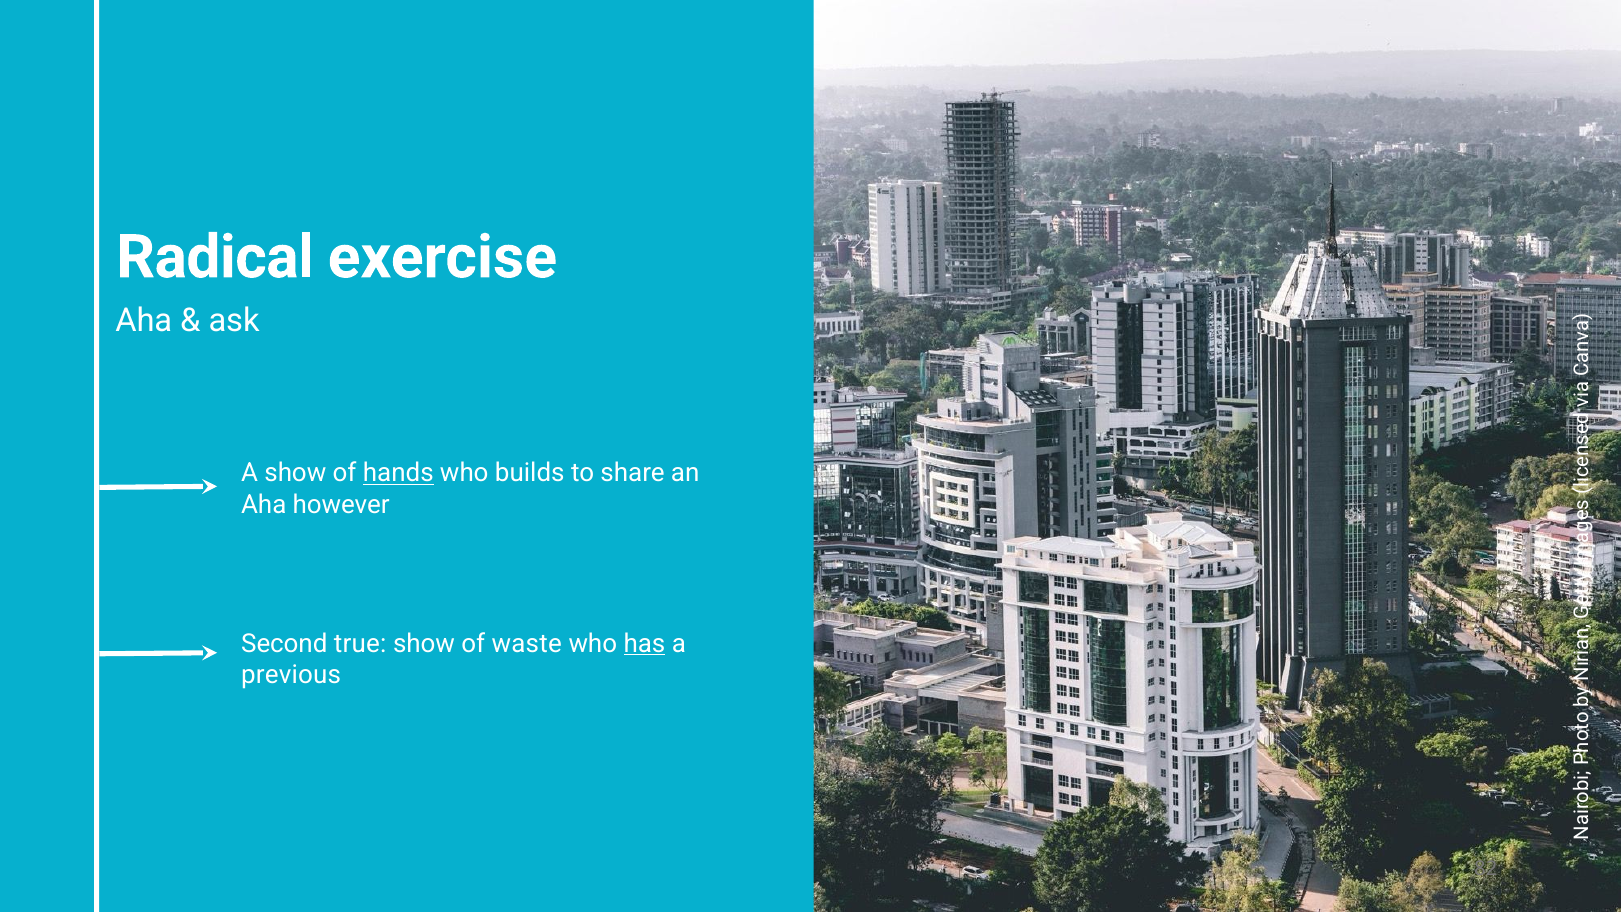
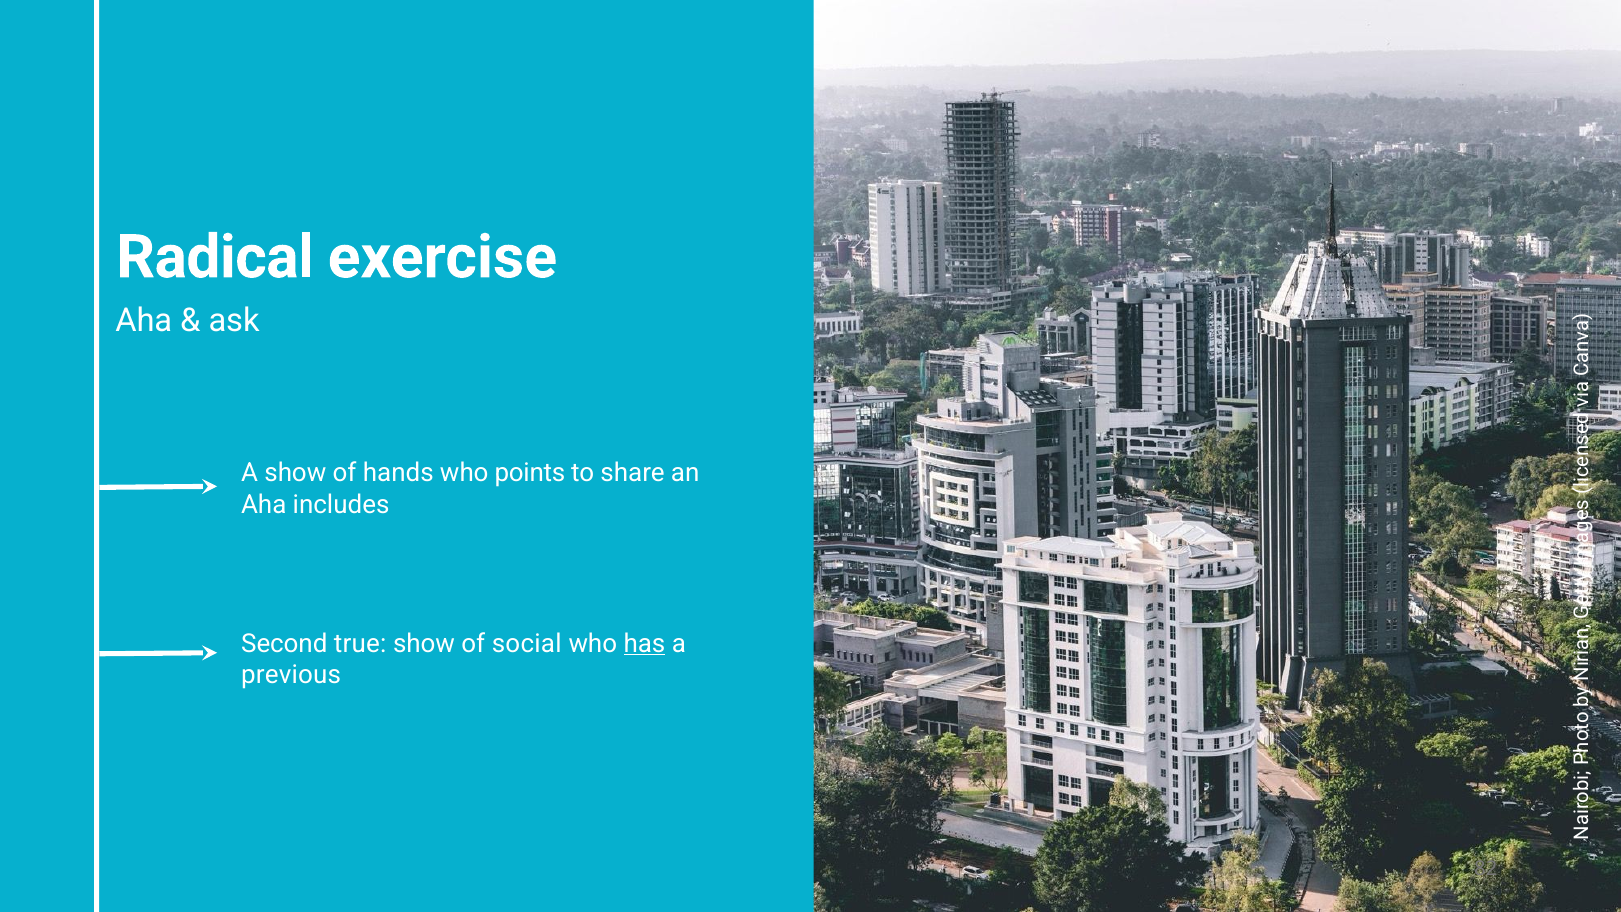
hands underline: present -> none (398, 473)
builds: builds -> points (530, 473)
however: however -> includes (341, 504)
waste: waste -> social (527, 643)
